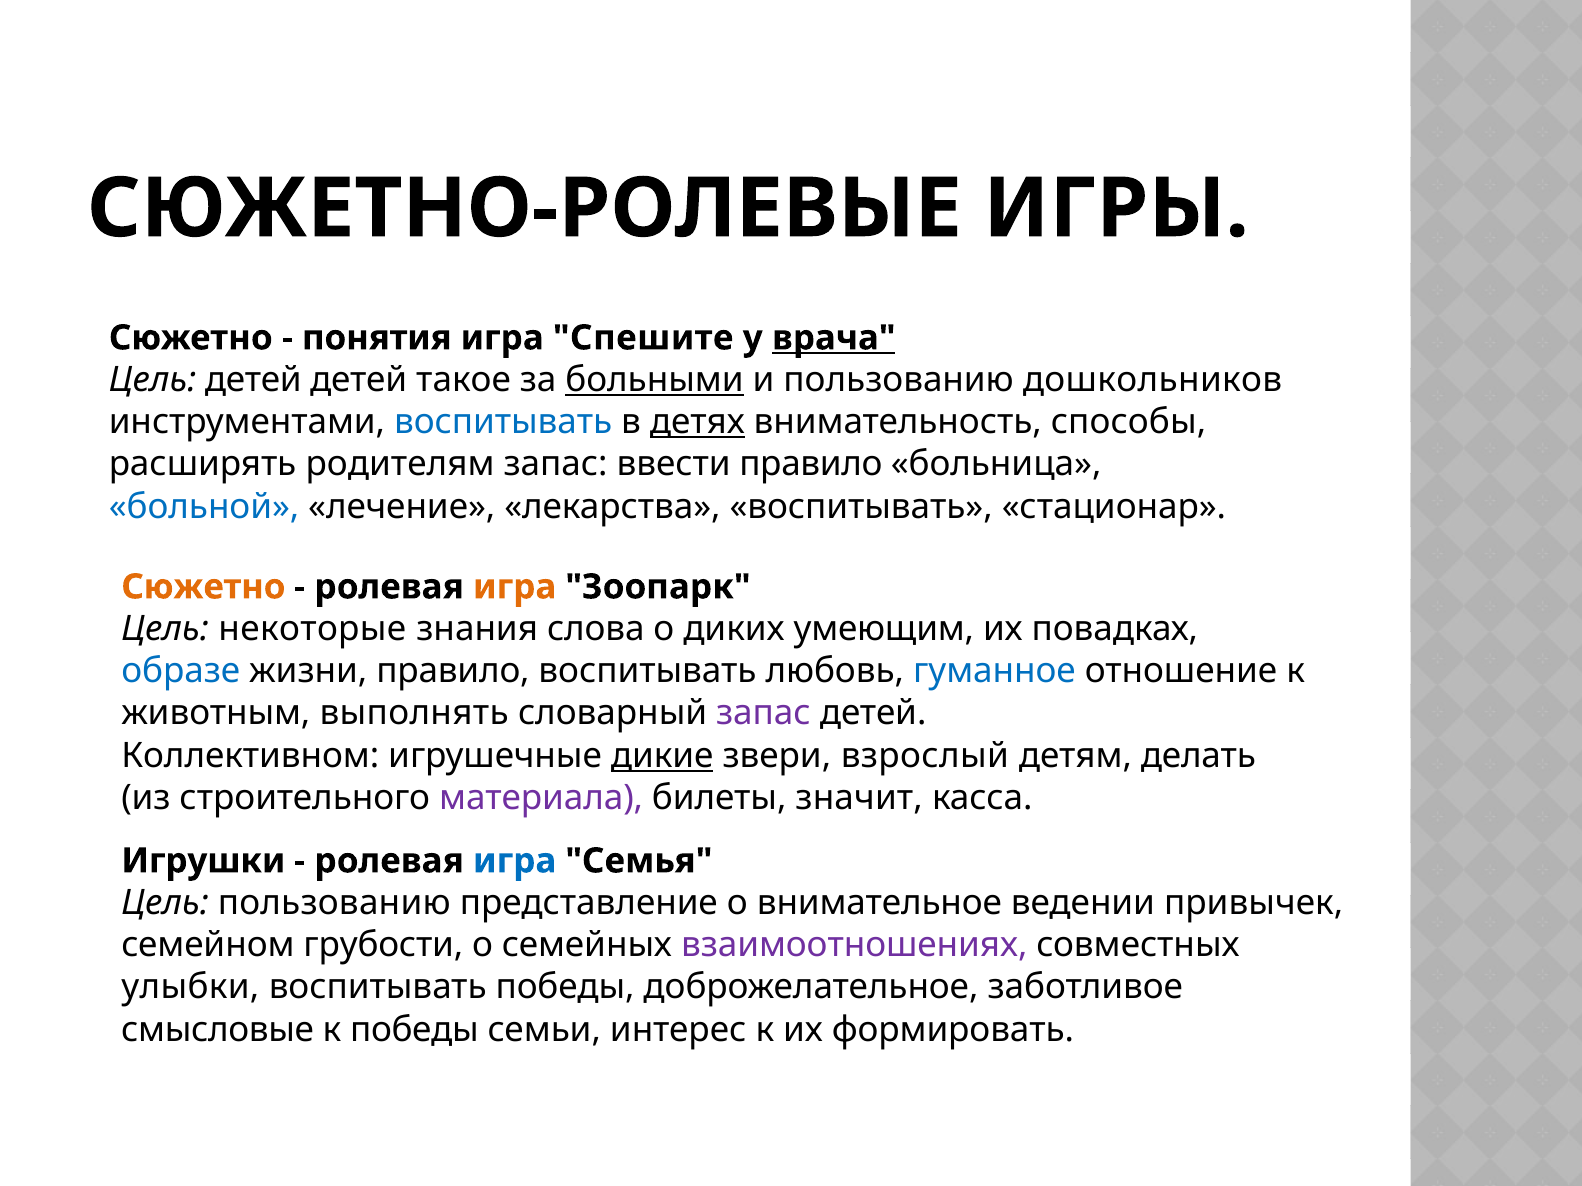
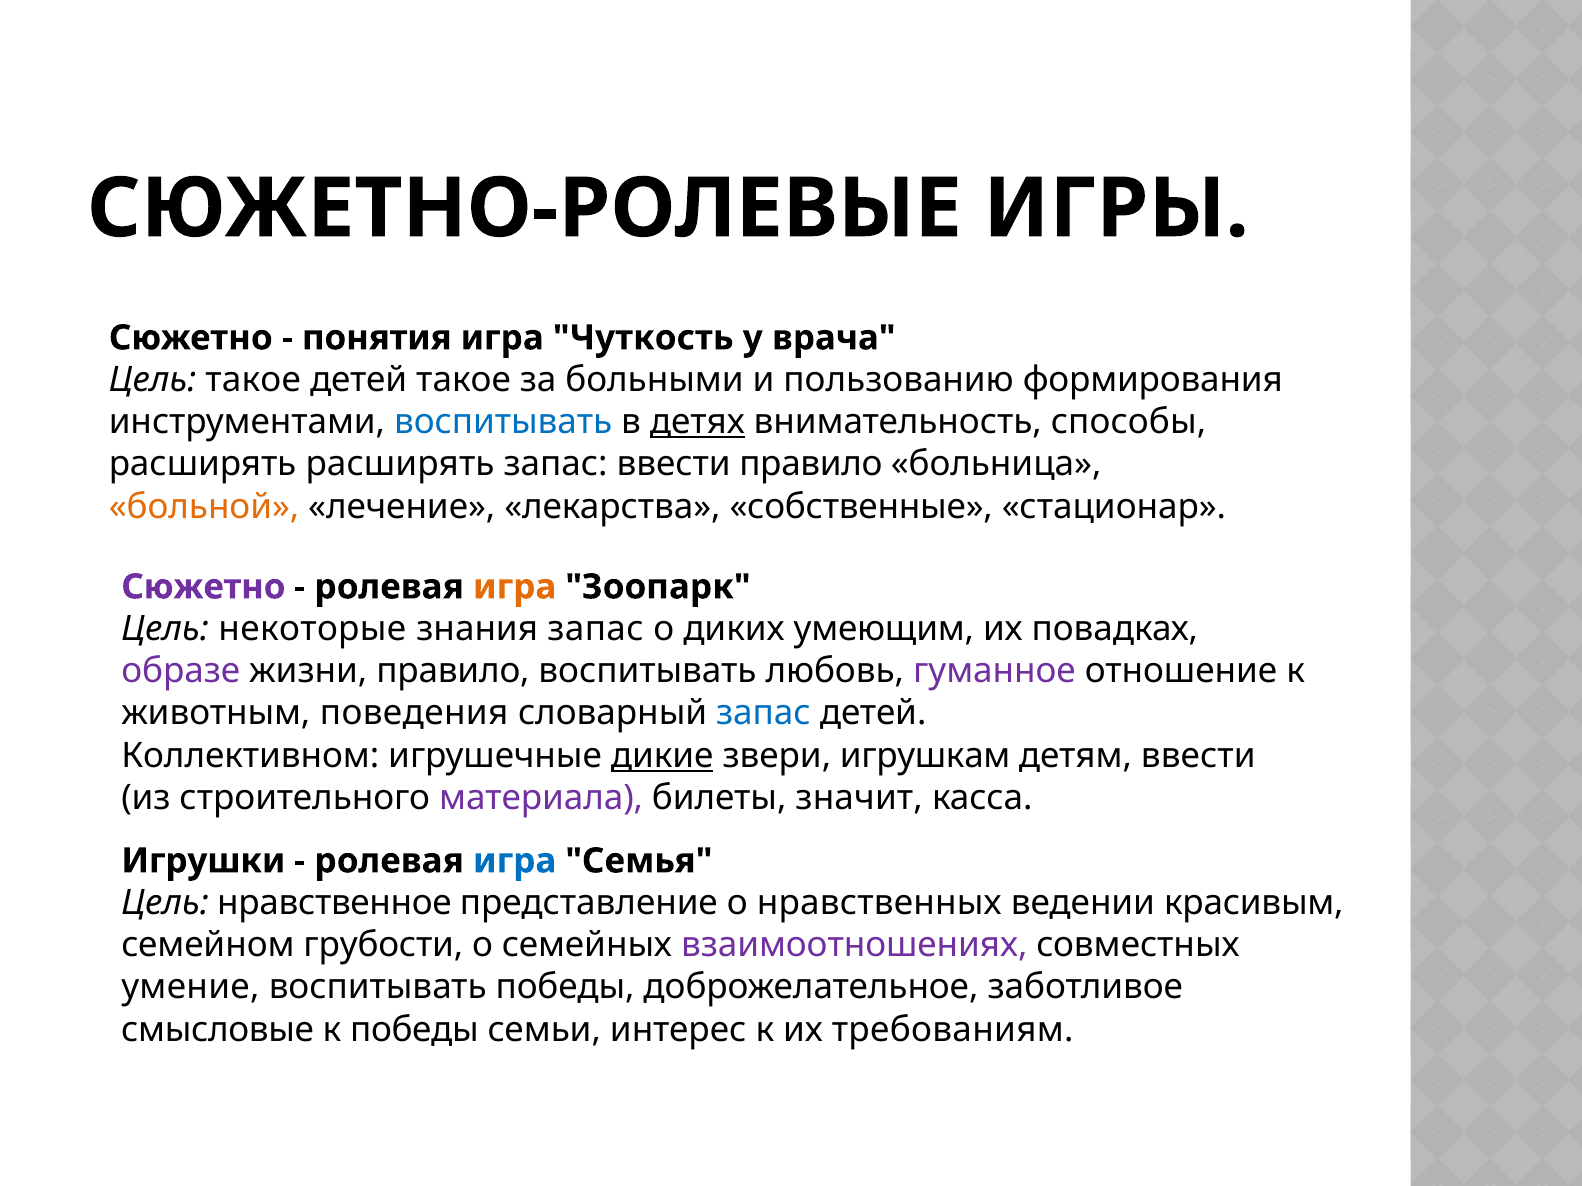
Спешите: Спешите -> Чуткость (643, 338)
врача underline: present -> none (834, 338)
Цель детей: детей -> такое (253, 380)
больными underline: present -> none (655, 380)
дошкольников: дошкольников -> формирования (1153, 380)
расширять родителям: родителям -> расширять (400, 465)
больной colour: blue -> orange (204, 507)
лекарства воспитывать: воспитывать -> собственные (861, 507)
Сюжетно colour: orange -> purple (203, 587)
знания слова: слова -> запас (596, 629)
образе colour: blue -> purple (181, 671)
гуманное colour: blue -> purple (994, 671)
выполнять: выполнять -> поведения (414, 714)
запас colour: purple -> blue (763, 714)
взрослый: взрослый -> игрушкам (925, 756)
детям делать: делать -> ввести (1198, 756)
Цель пользованию: пользованию -> нравственное (334, 903)
внимательное: внимательное -> нравственных (879, 903)
привычек: привычек -> красивым (1254, 903)
улыбки: улыбки -> умение (190, 988)
формировать: формировать -> требованиям (953, 1030)
